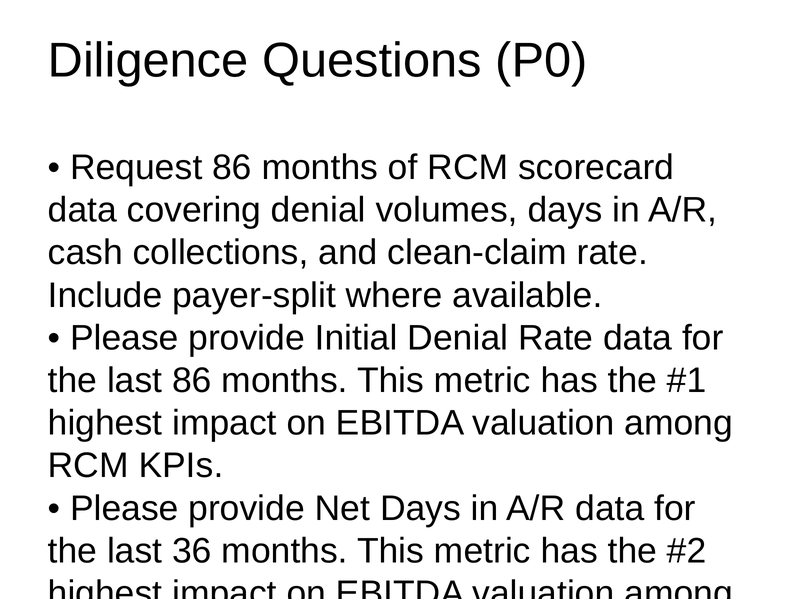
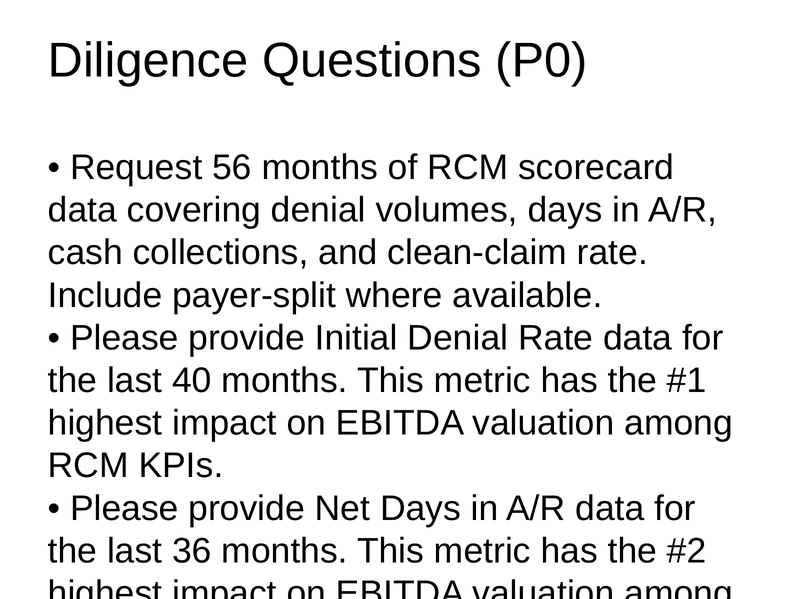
Request 86: 86 -> 56 (232, 168)
last 86: 86 -> 40 (192, 381)
